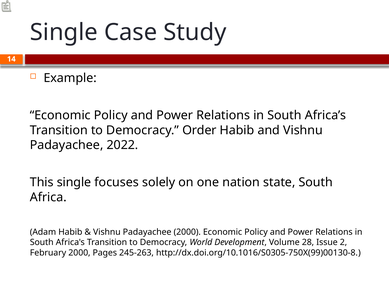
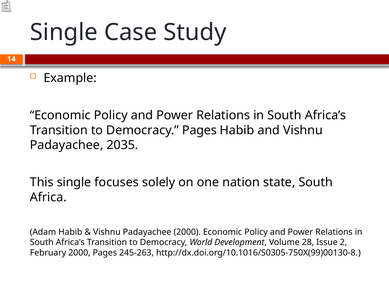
Democracy Order: Order -> Pages (199, 131)
2022: 2022 -> 2035 (122, 145)
